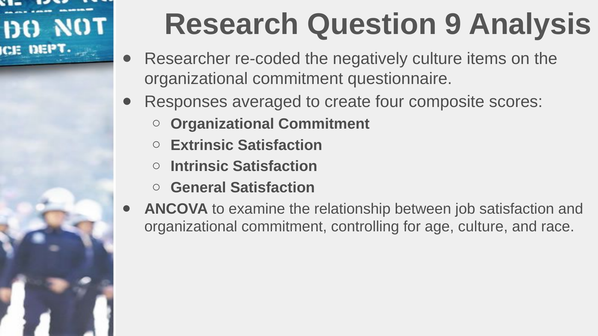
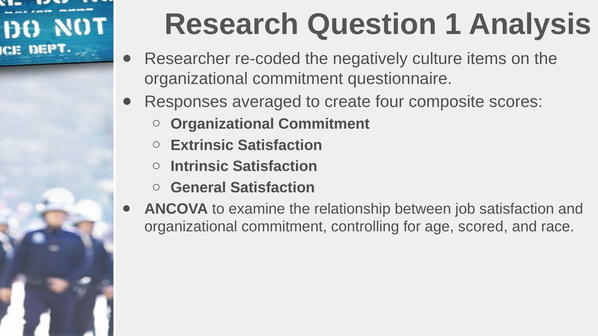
9: 9 -> 1 (453, 24)
age culture: culture -> scored (483, 227)
